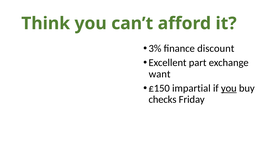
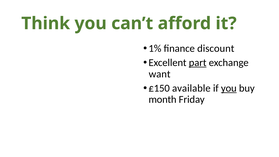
3%: 3% -> 1% (155, 48)
part underline: none -> present (198, 63)
impartial: impartial -> available (191, 88)
checks: checks -> month (163, 99)
